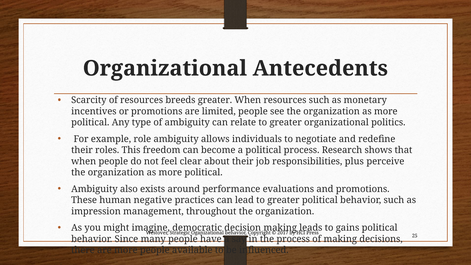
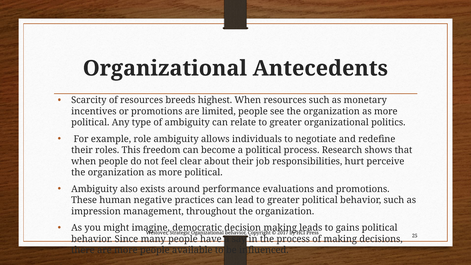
breeds greater: greater -> highest (215, 100)
plus: plus -> hurt (354, 161)
